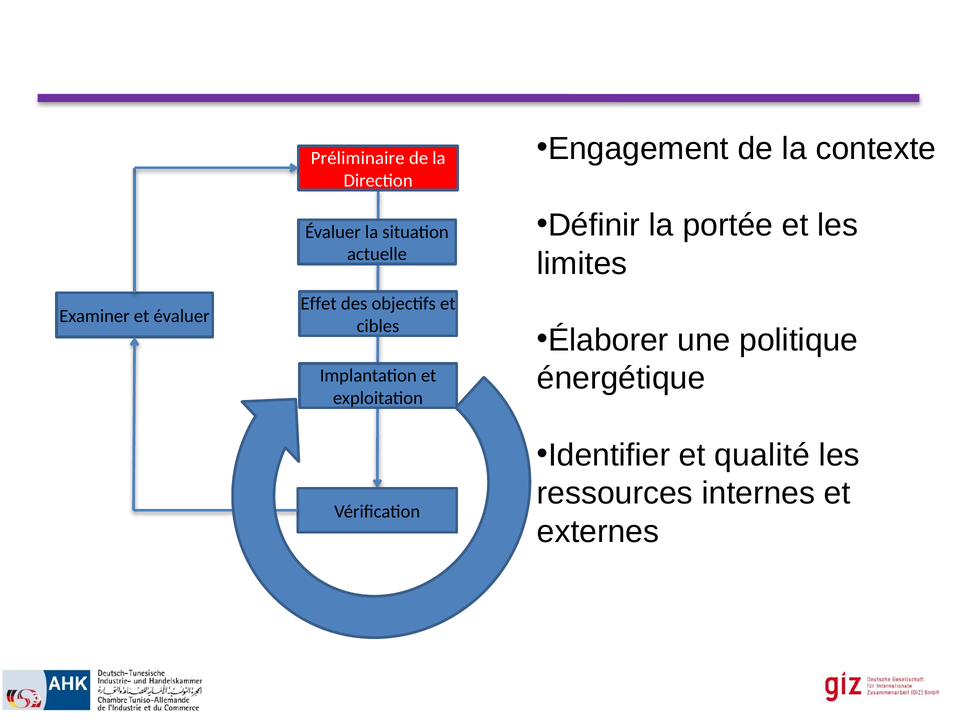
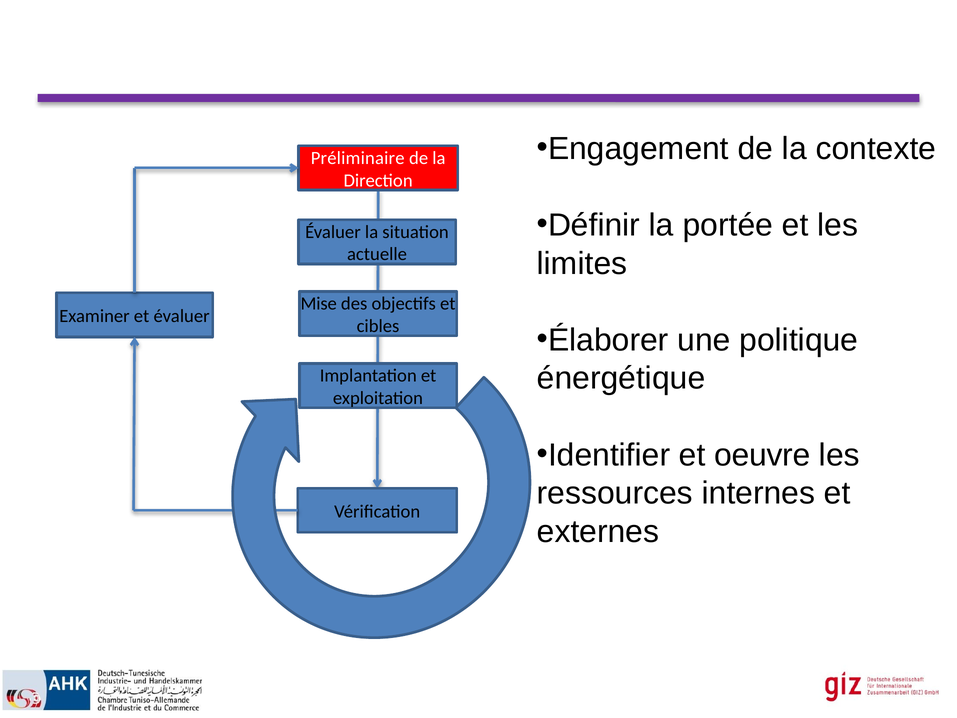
Effet: Effet -> Mise (319, 304)
qualité: qualité -> oeuvre (762, 455)
